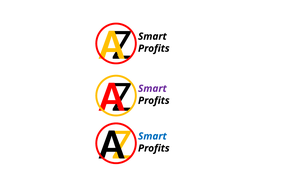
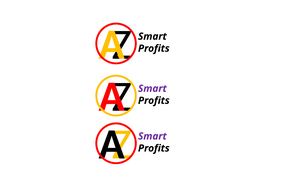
Smart colour: blue -> purple (152, 136)
